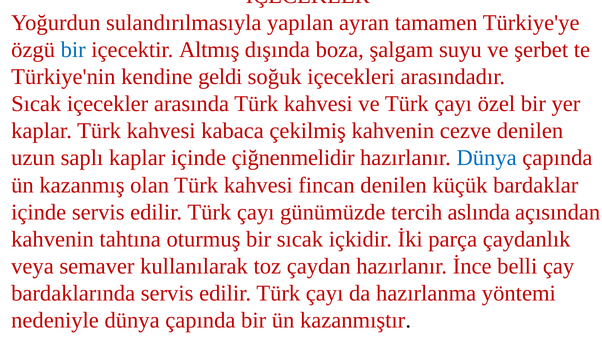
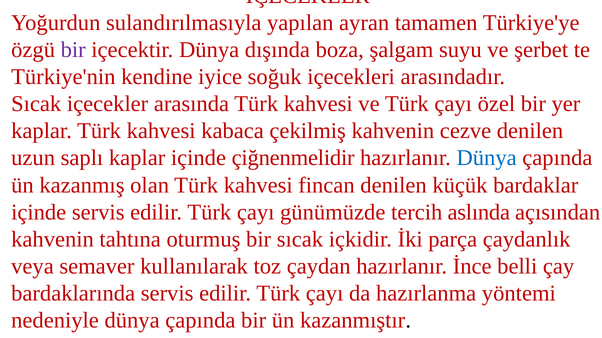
bir colour: blue -> purple (73, 50)
içecektir Altmış: Altmış -> Dünya (209, 50)
geldi: geldi -> iyice (220, 77)
